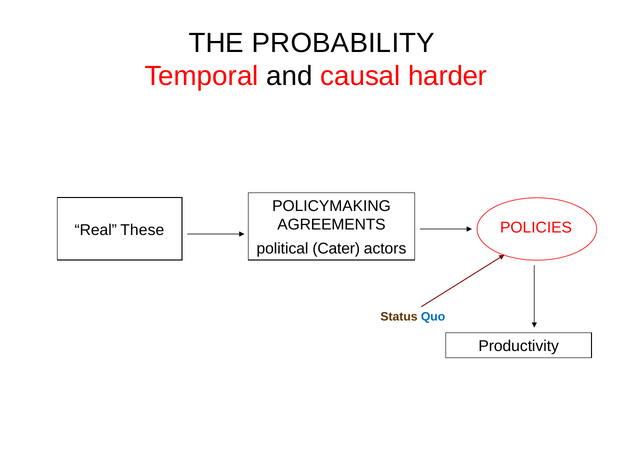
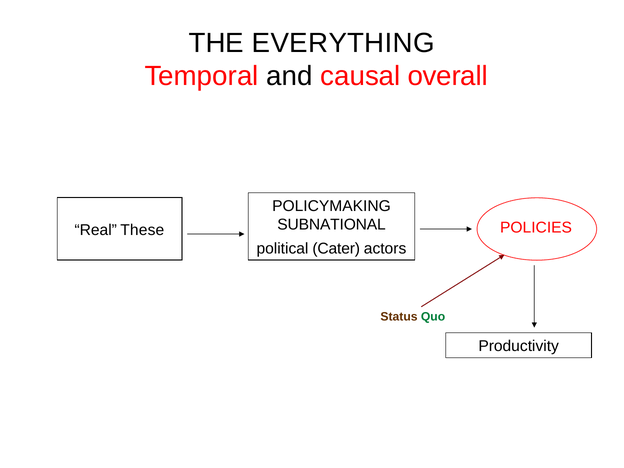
PROBABILITY: PROBABILITY -> EVERYTHING (343, 43)
harder: harder -> overall (448, 76)
AGREEMENTS: AGREEMENTS -> SUBNATIONAL (332, 225)
Quo colour: blue -> green (433, 316)
